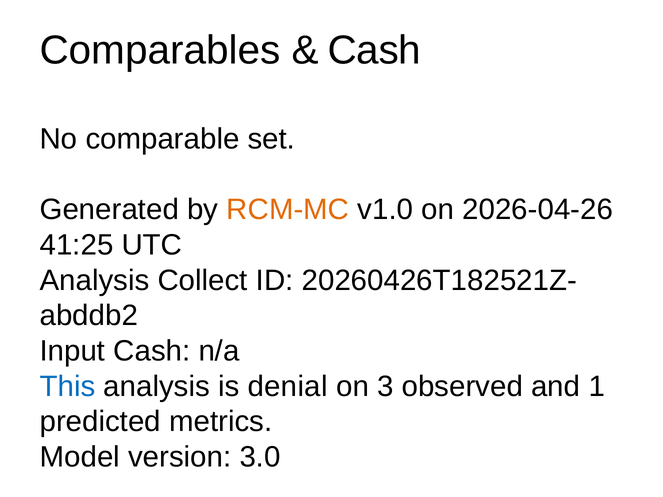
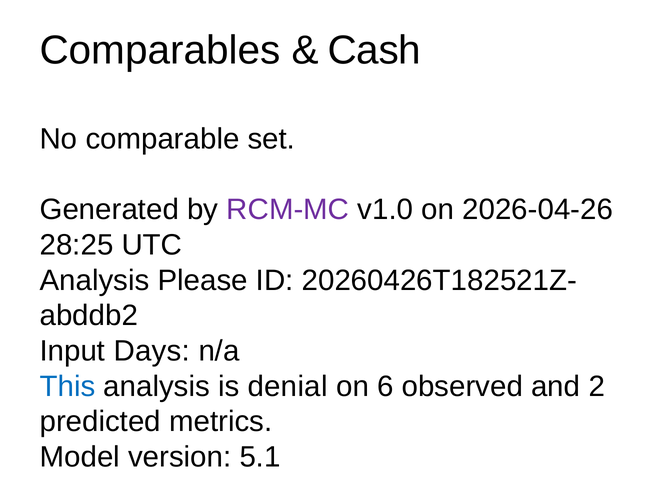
RCM-MC colour: orange -> purple (288, 210)
41:25: 41:25 -> 28:25 (77, 245)
Collect: Collect -> Please (203, 281)
Input Cash: Cash -> Days (152, 351)
3: 3 -> 6 (385, 387)
1: 1 -> 2 (597, 387)
3.0: 3.0 -> 5.1 (260, 457)
